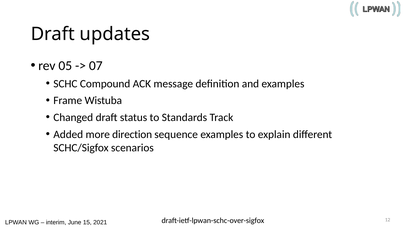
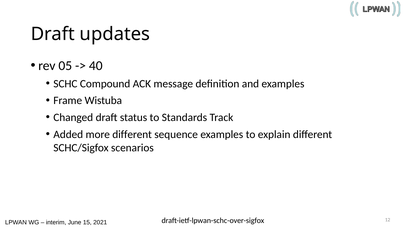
07: 07 -> 40 (96, 66)
more direction: direction -> different (132, 134)
